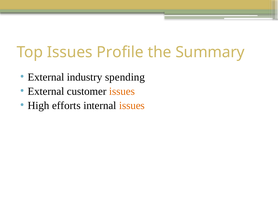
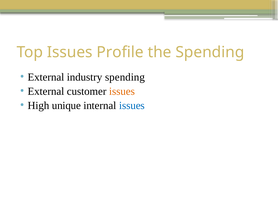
the Summary: Summary -> Spending (210, 52)
efforts: efforts -> unique (66, 105)
issues colour: orange -> blue (132, 105)
